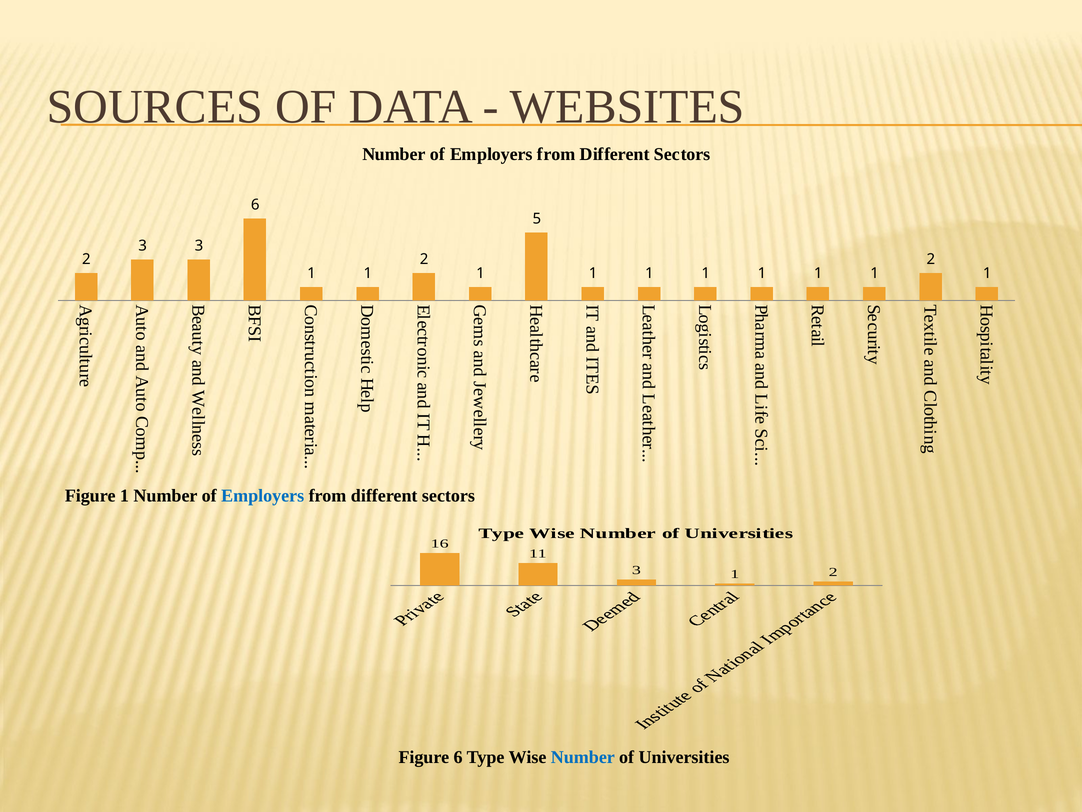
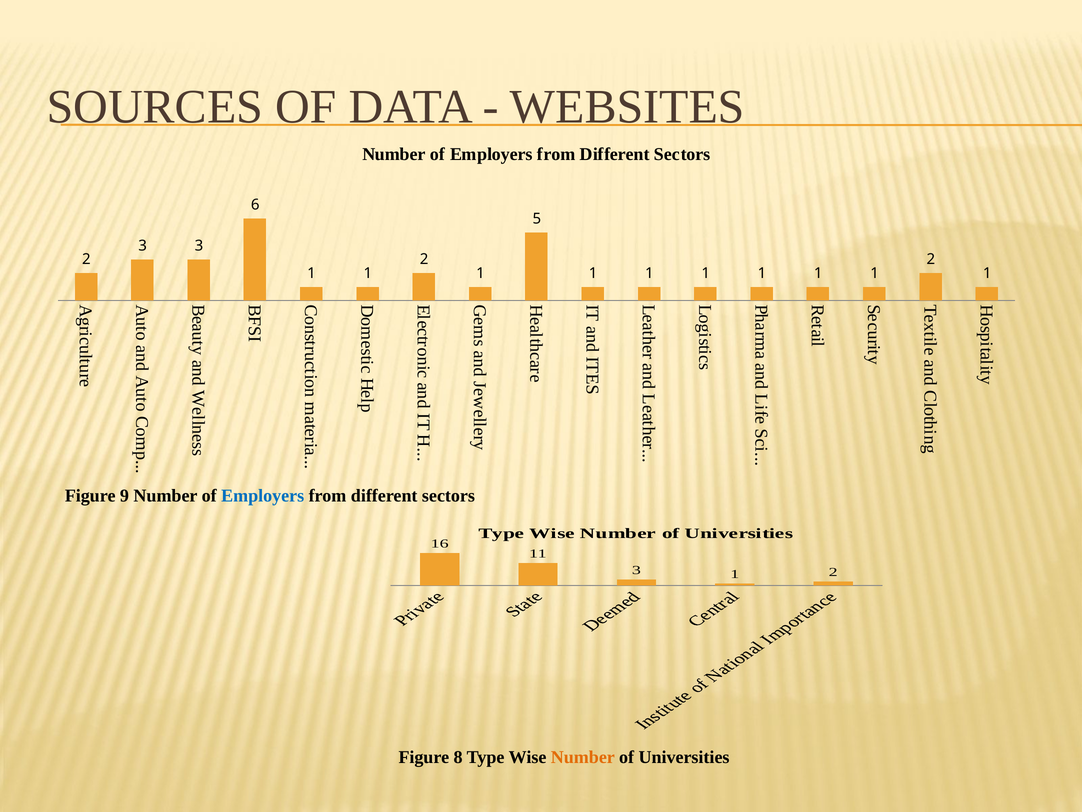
Figure 1: 1 -> 9 (124, 495)
Figure 6: 6 -> 8 (458, 757)
Number colour: blue -> orange (583, 757)
